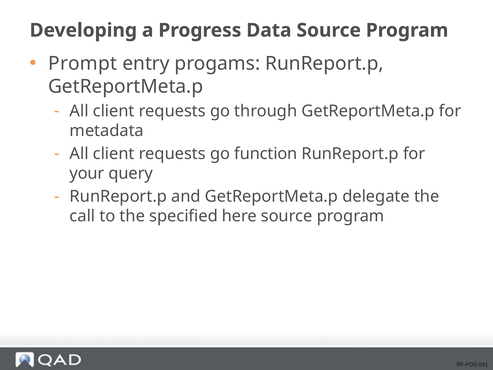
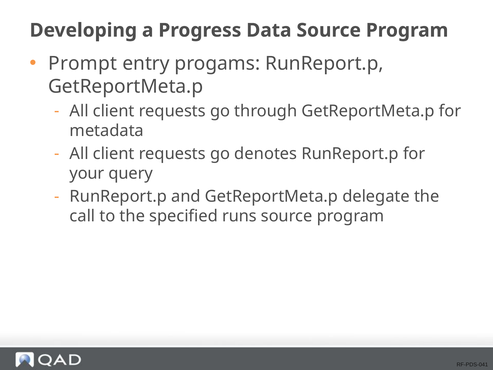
function: function -> denotes (266, 154)
here: here -> runs (239, 216)
